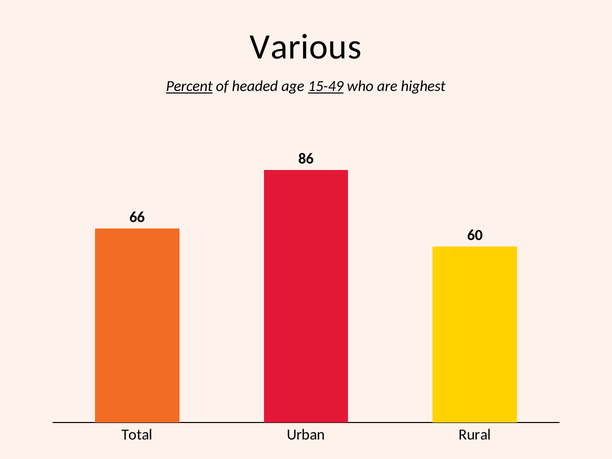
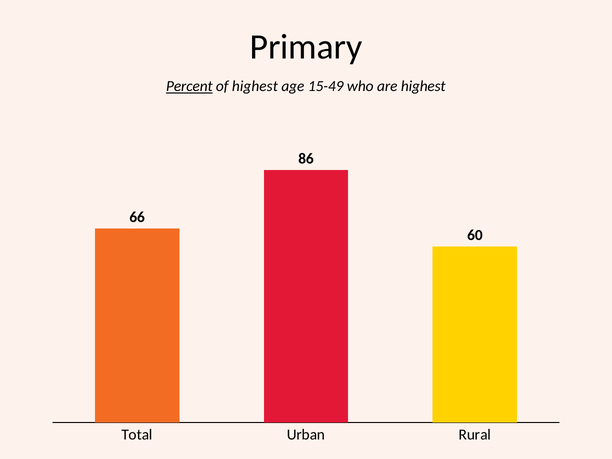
Various: Various -> Primary (306, 47)
of headed: headed -> highest (255, 86)
15-49 underline: present -> none (326, 86)
